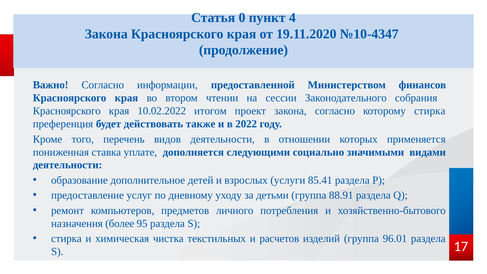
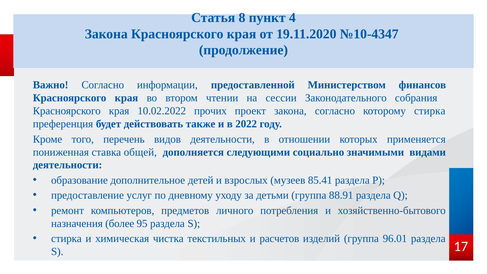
0: 0 -> 8 (242, 18)
итогом: итогом -> прочих (210, 111)
уплате: уплате -> общей (140, 152)
услуги: услуги -> музеев (288, 180)
